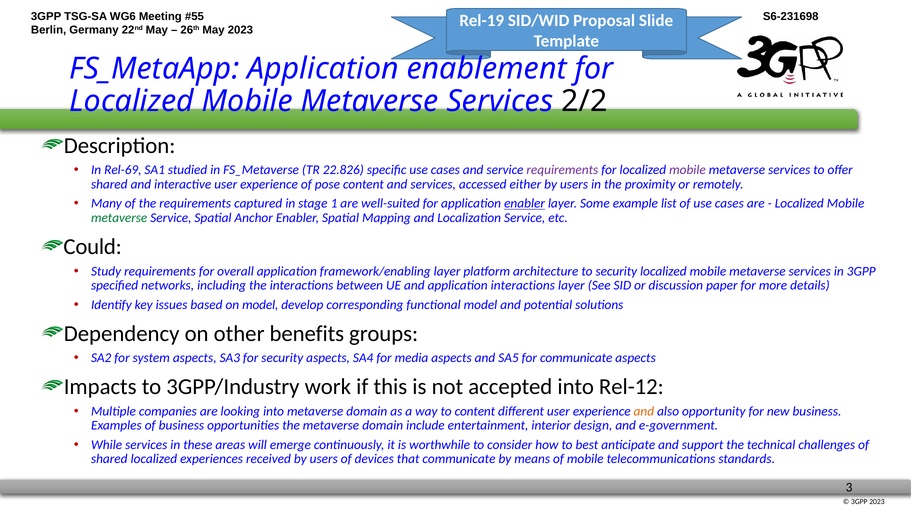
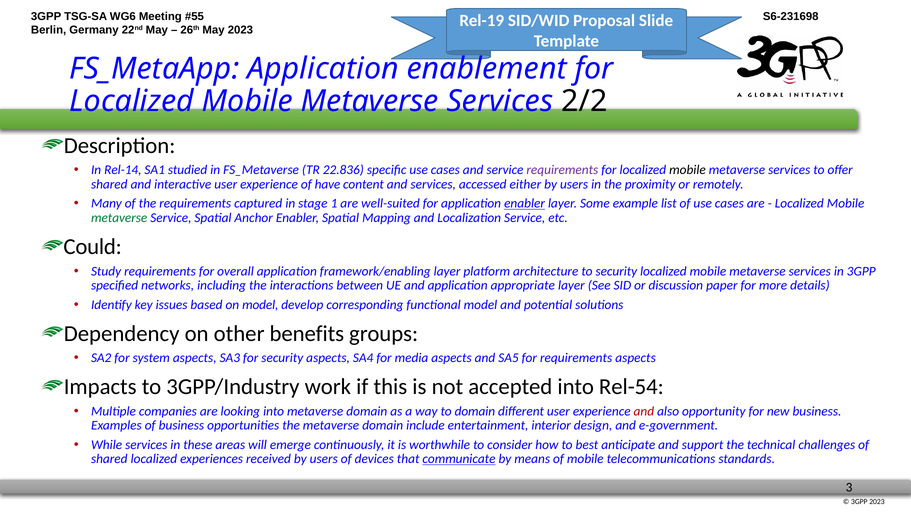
Rel-69: Rel-69 -> Rel-14 (123, 170)
22.826: 22.826 -> 22.836 (343, 170)
mobile colour: purple -> black (687, 170)
pose: pose -> have (327, 184)
application interactions: interactions -> appropriate (523, 285)
for communicate: communicate -> requirements (576, 357)
Rel-12: Rel-12 -> Rel-54 (631, 386)
to content: content -> domain (475, 411)
and colour: orange -> red (644, 411)
communicate underline: none -> present (459, 458)
